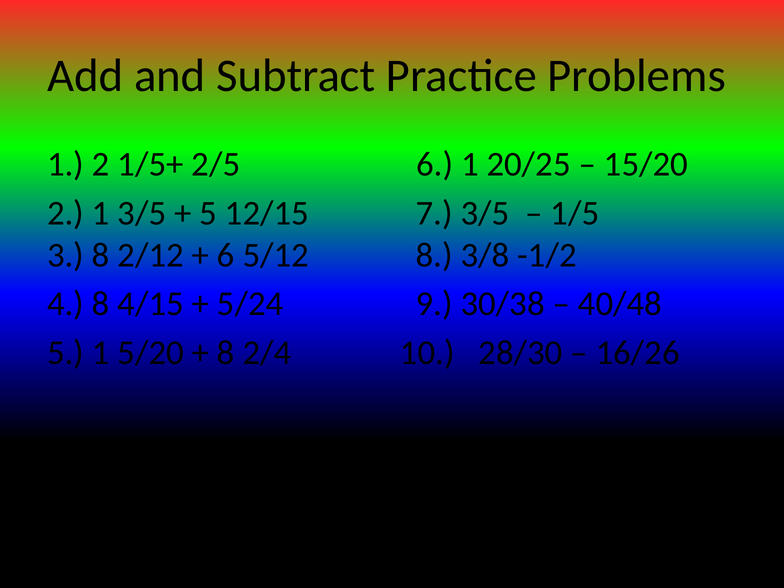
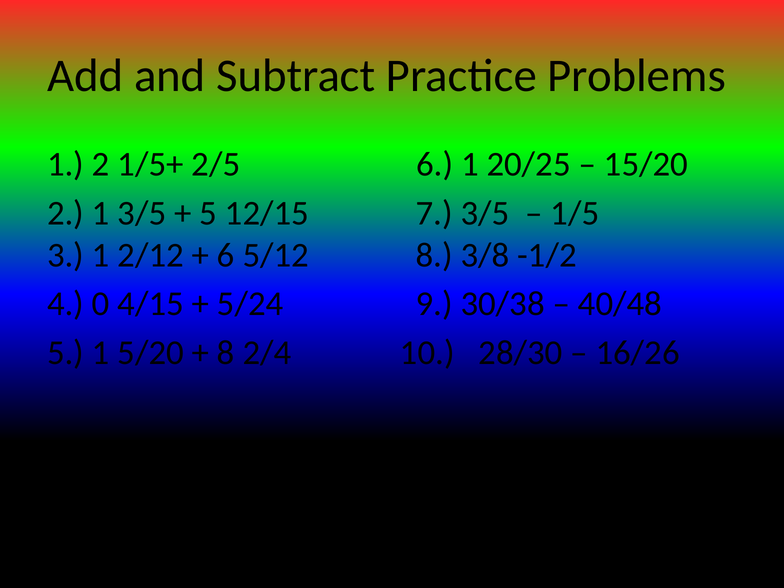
3 8: 8 -> 1 (101, 255)
4 8: 8 -> 0 (101, 304)
